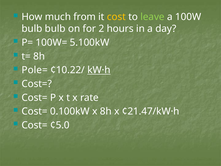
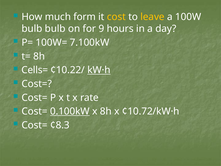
from: from -> form (85, 17)
leave colour: light green -> yellow (152, 17)
2: 2 -> 9 (101, 29)
5.100kW: 5.100kW -> 7.100kW (90, 42)
Pole=: Pole= -> Cells= (35, 70)
0.100kW underline: none -> present (70, 111)
¢21.47/kW·h: ¢21.47/kW·h -> ¢10.72/kW·h (151, 111)
¢5.0: ¢5.0 -> ¢8.3 (60, 125)
